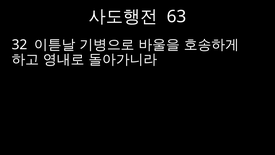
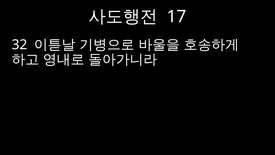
63: 63 -> 17 (176, 17)
